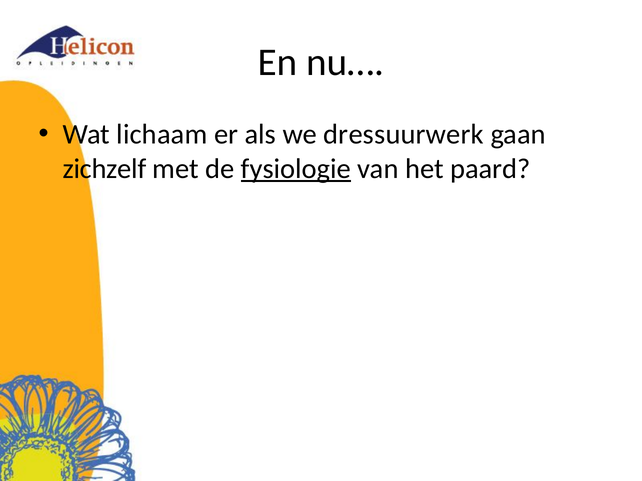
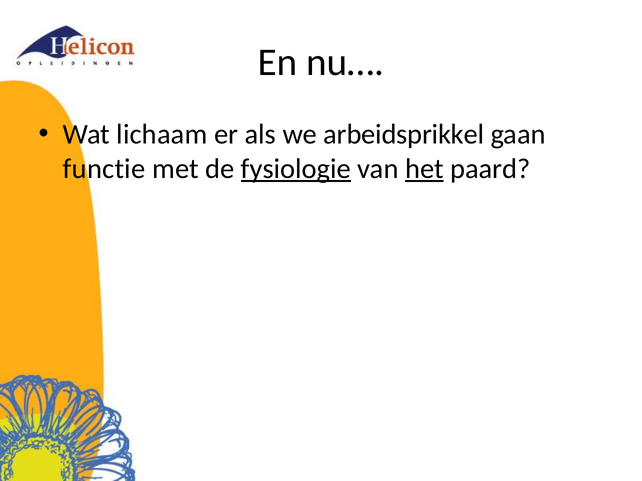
dressuurwerk: dressuurwerk -> arbeidsprikkel (404, 135)
zichzelf: zichzelf -> functie (104, 169)
het underline: none -> present (424, 169)
